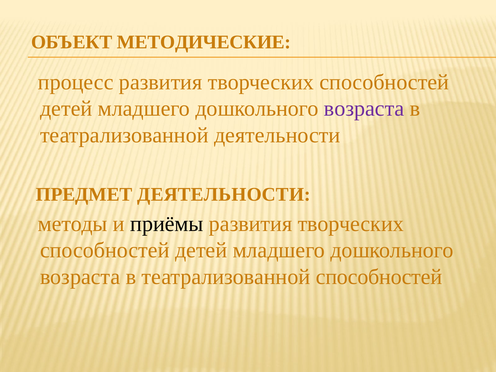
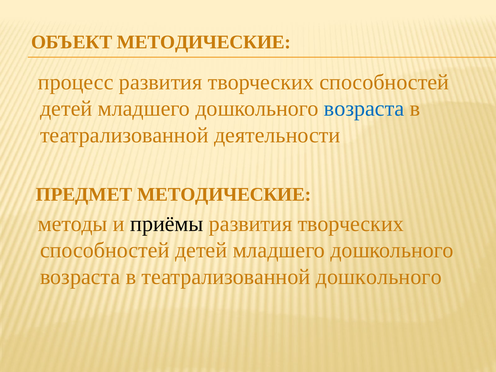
возраста colour: purple -> blue (364, 109)
ПРЕДМЕТ ДЕЯТЕЛЬНОСТИ: ДЕЯТЕЛЬНОСТИ -> МЕТОДИЧЕСКИЕ (224, 194)
театрализованной способностей: способностей -> дошкольного (379, 277)
